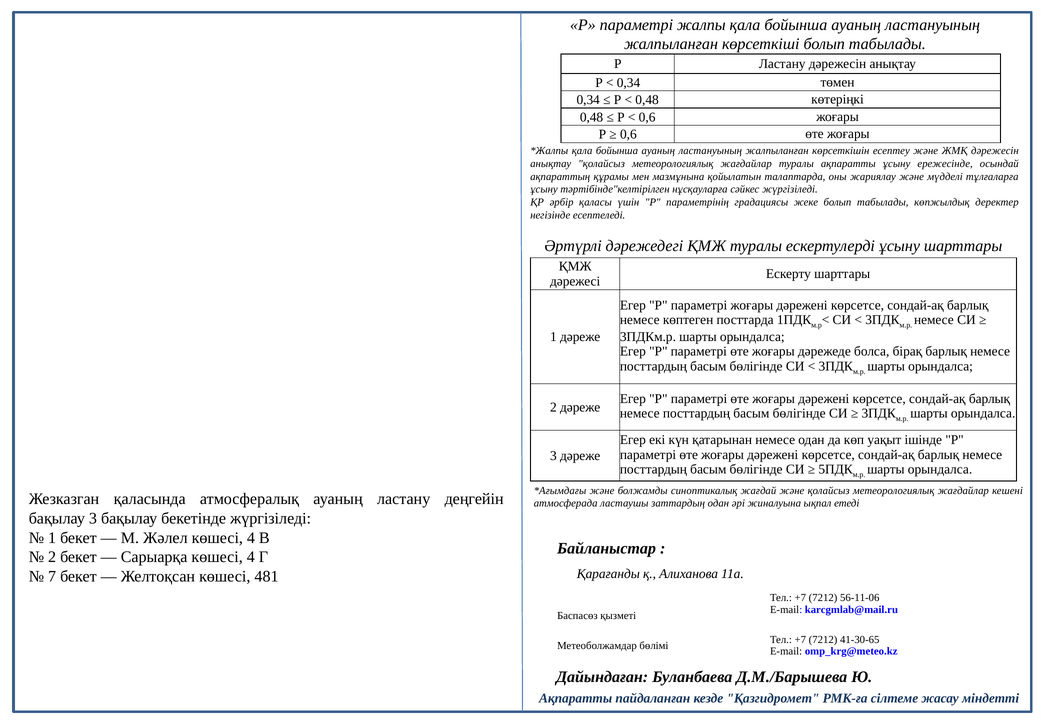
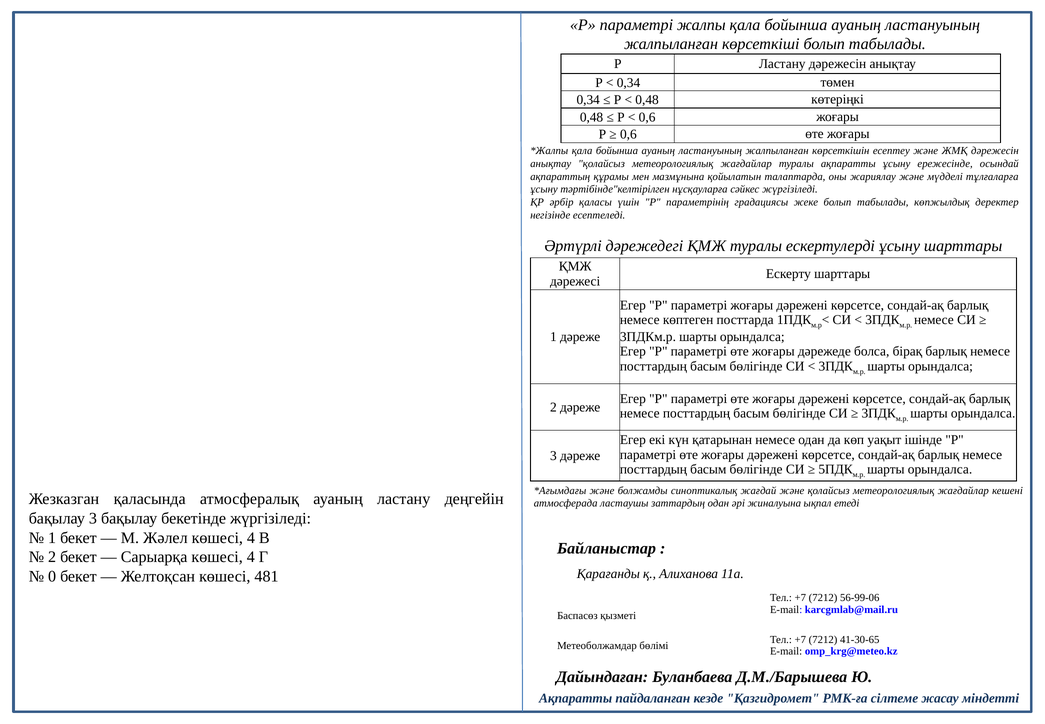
7: 7 -> 0 (52, 576)
56-11-06: 56-11-06 -> 56-99-06 (860, 597)
